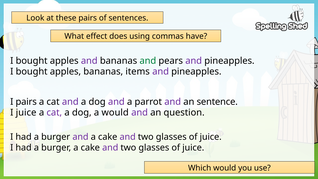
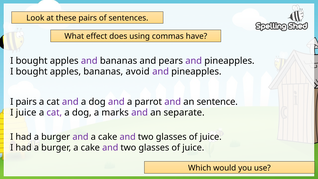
and colour: green -> black (148, 61)
items: items -> avoid (138, 71)
a would: would -> marks (115, 112)
question: question -> separate (184, 112)
